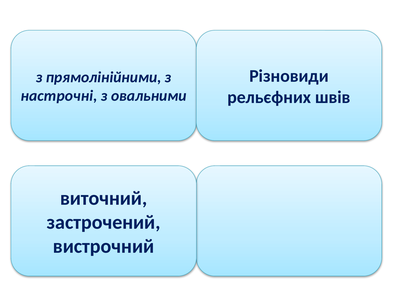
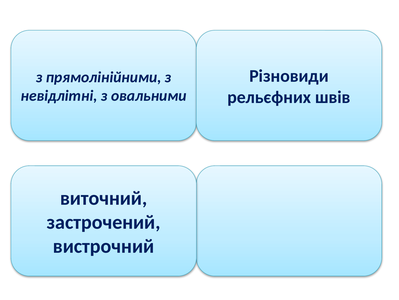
настрочні: настрочні -> невідлітні (59, 96)
